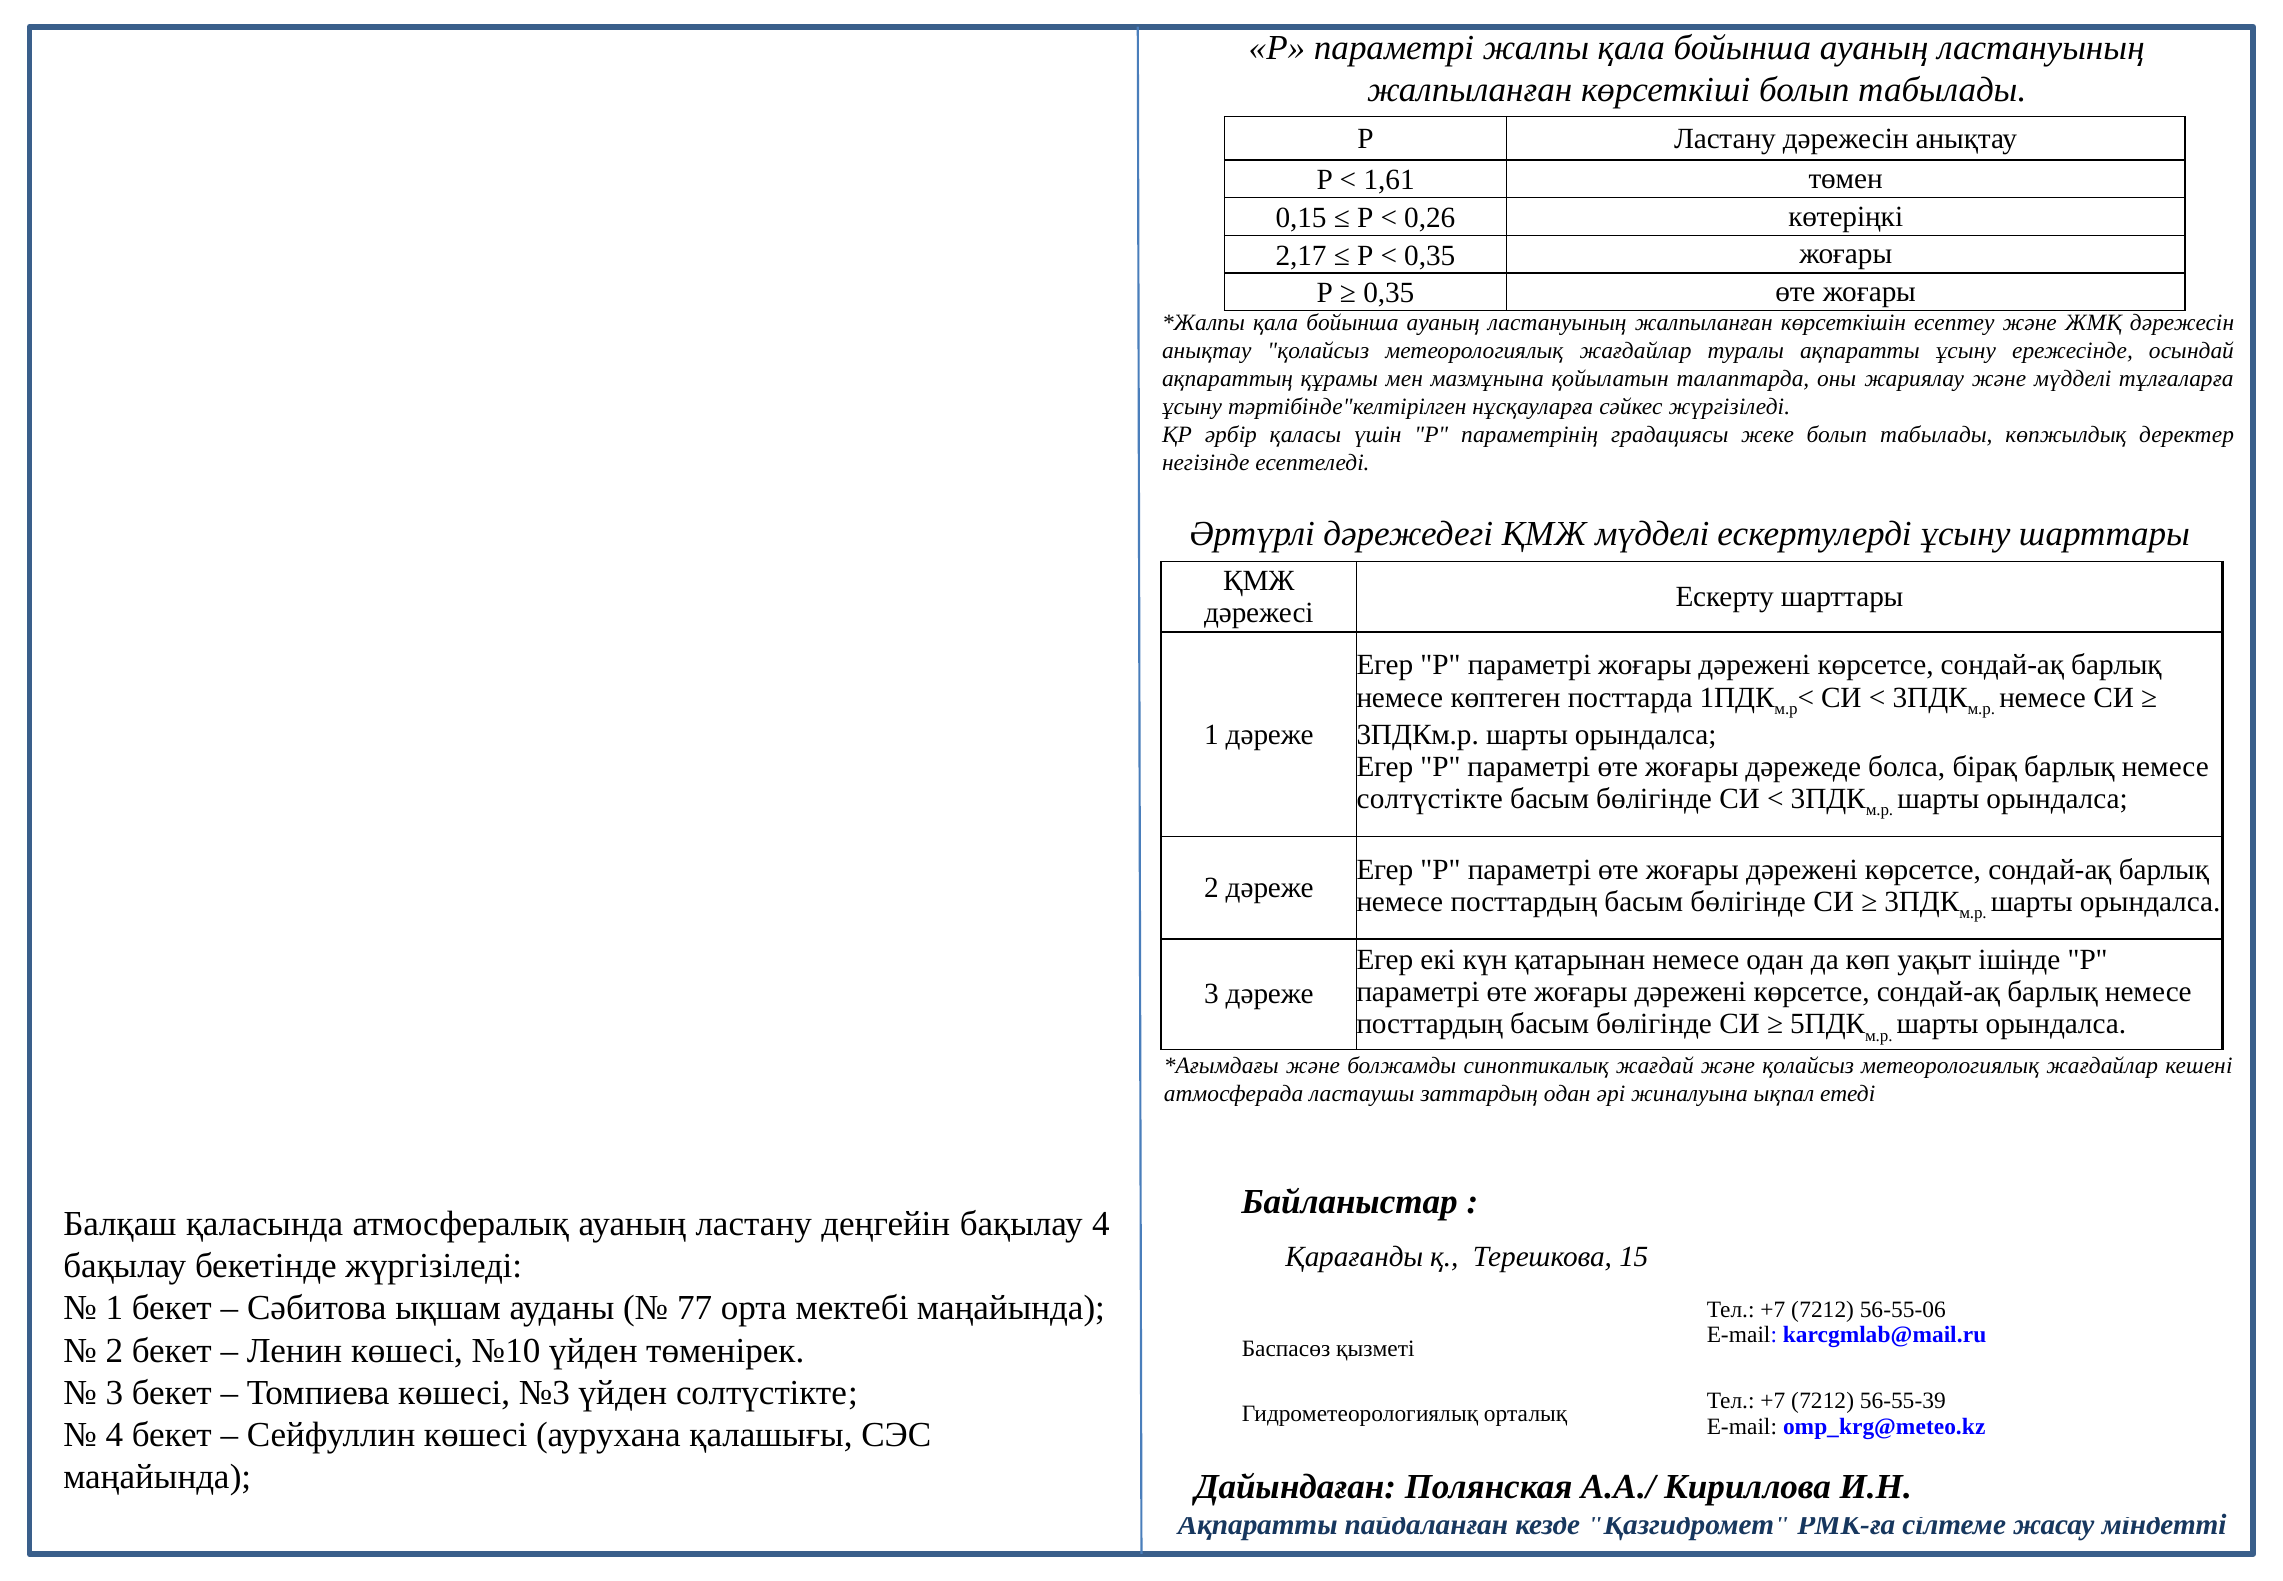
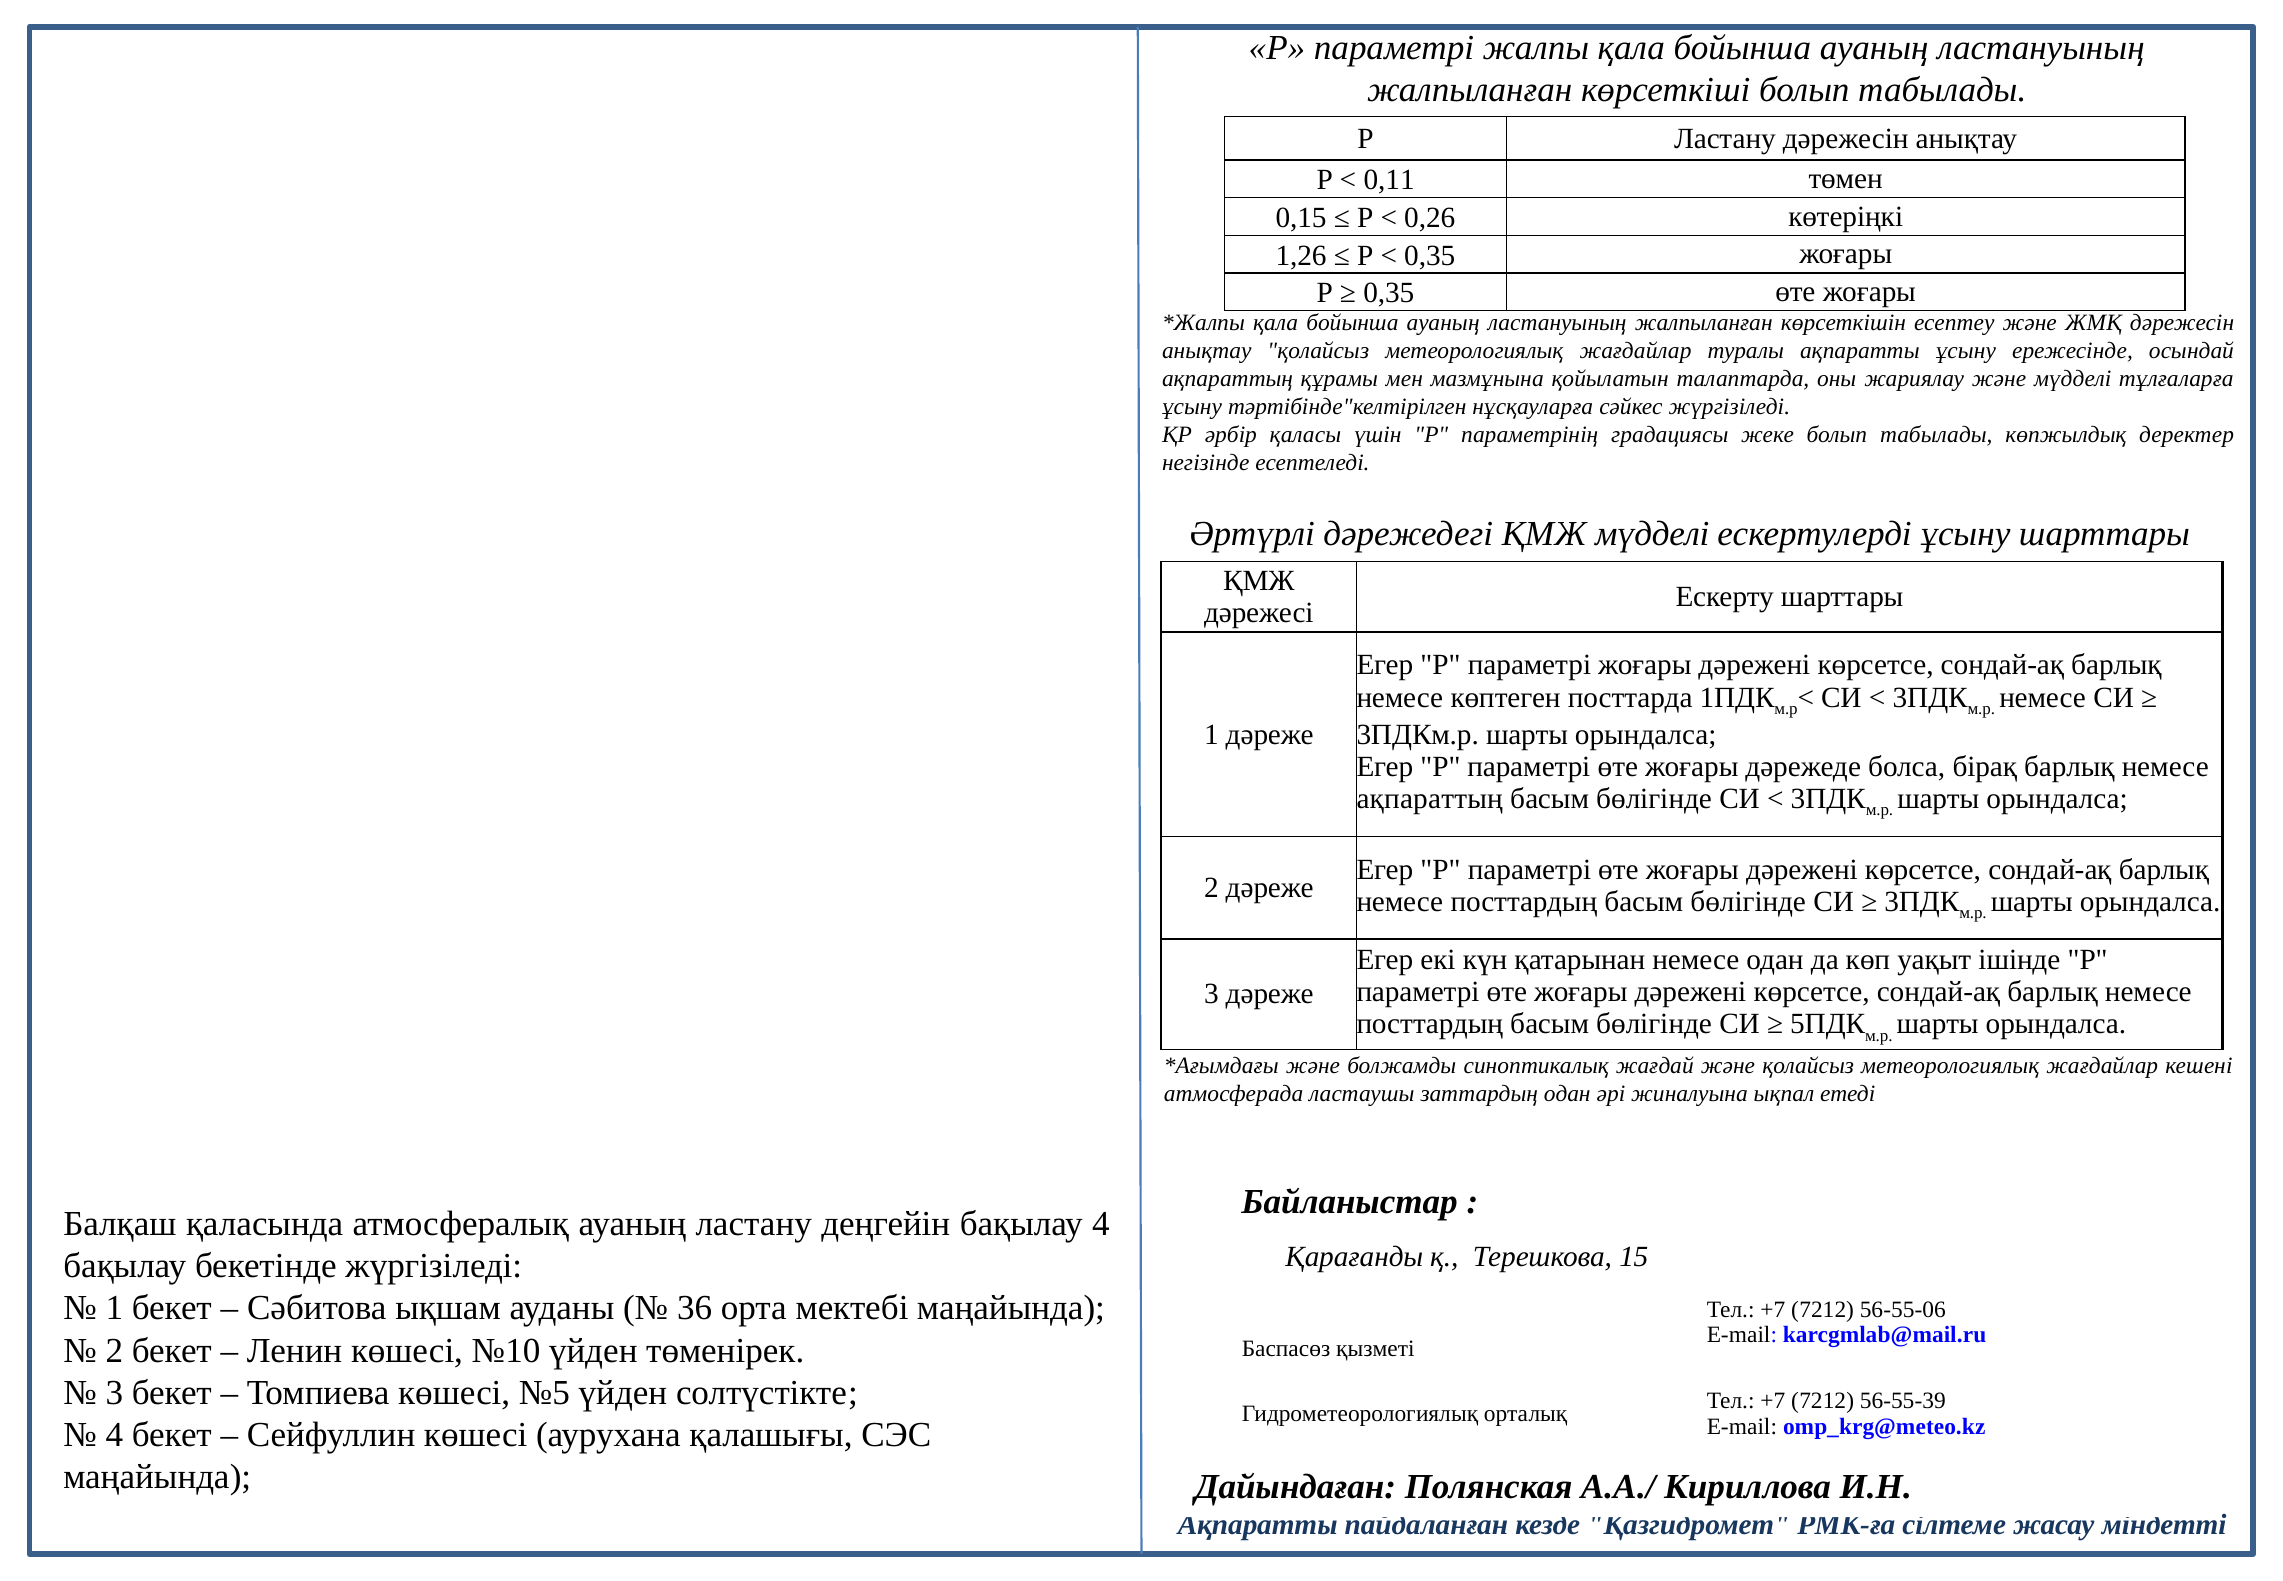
1,61: 1,61 -> 0,11 (1389, 180)
2,17: 2,17 -> 1,26 (1301, 255)
солтүстікте: солтүстікте -> ақпараттың (1430, 799)
77: 77 -> 36 (695, 1308)
№3: №3 -> №5 (544, 1392)
